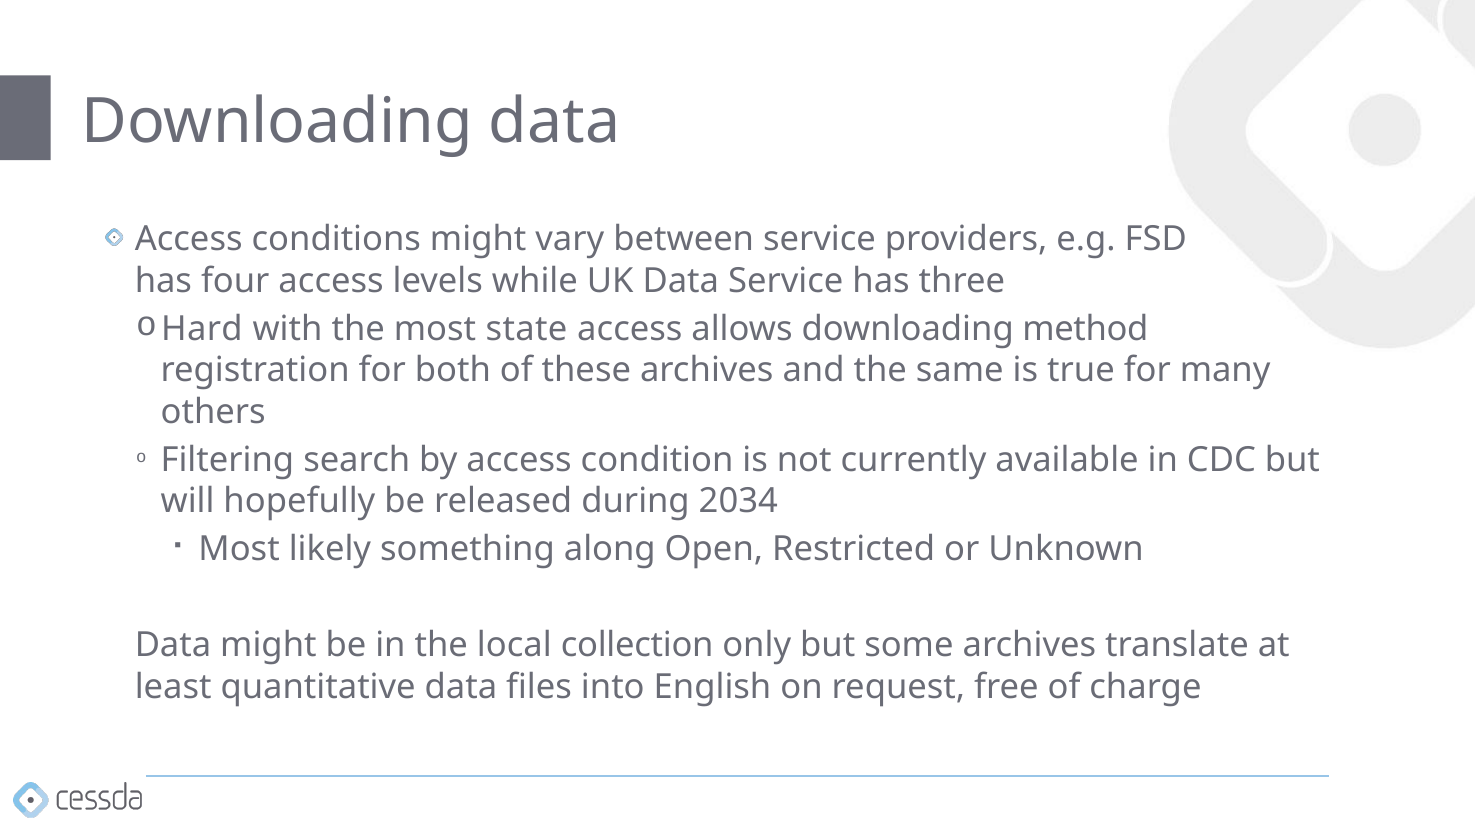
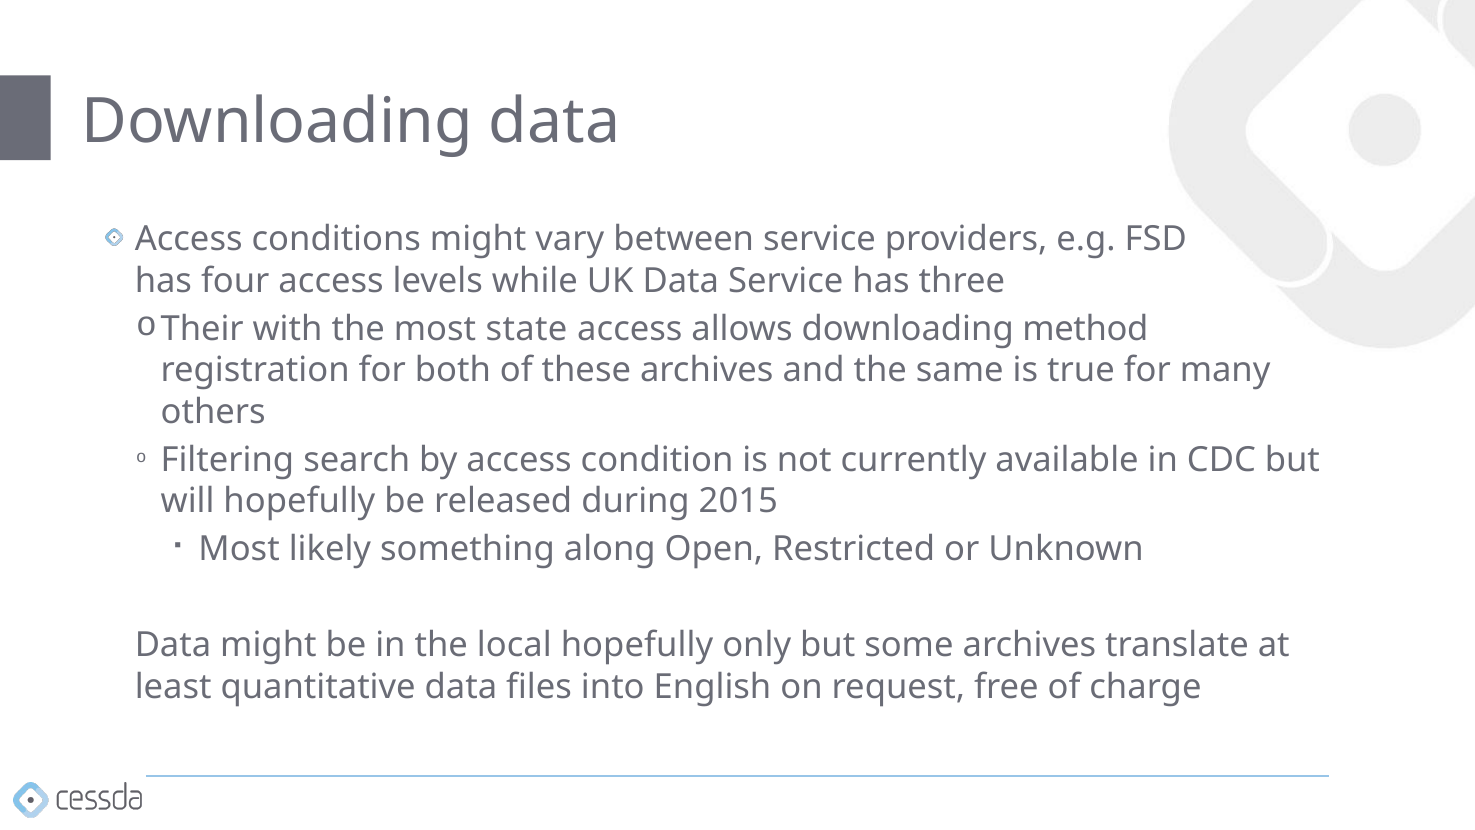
Hard: Hard -> Their (202, 329)
2034: 2034 -> 2015 (738, 501)
local collection: collection -> hopefully (637, 645)
